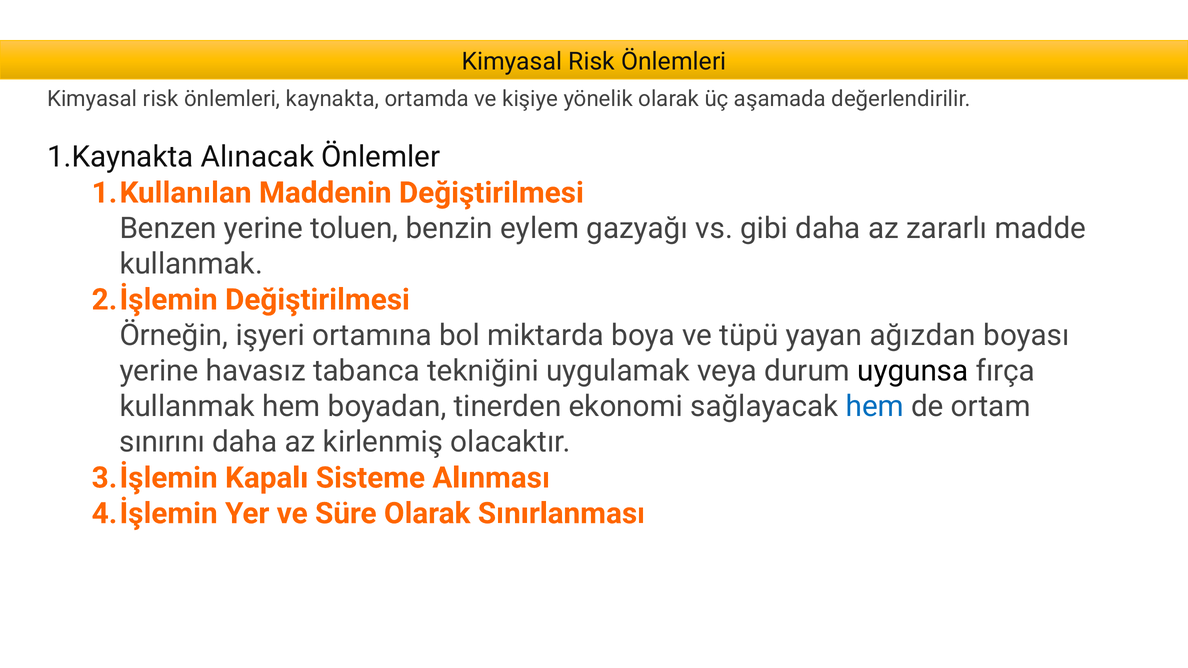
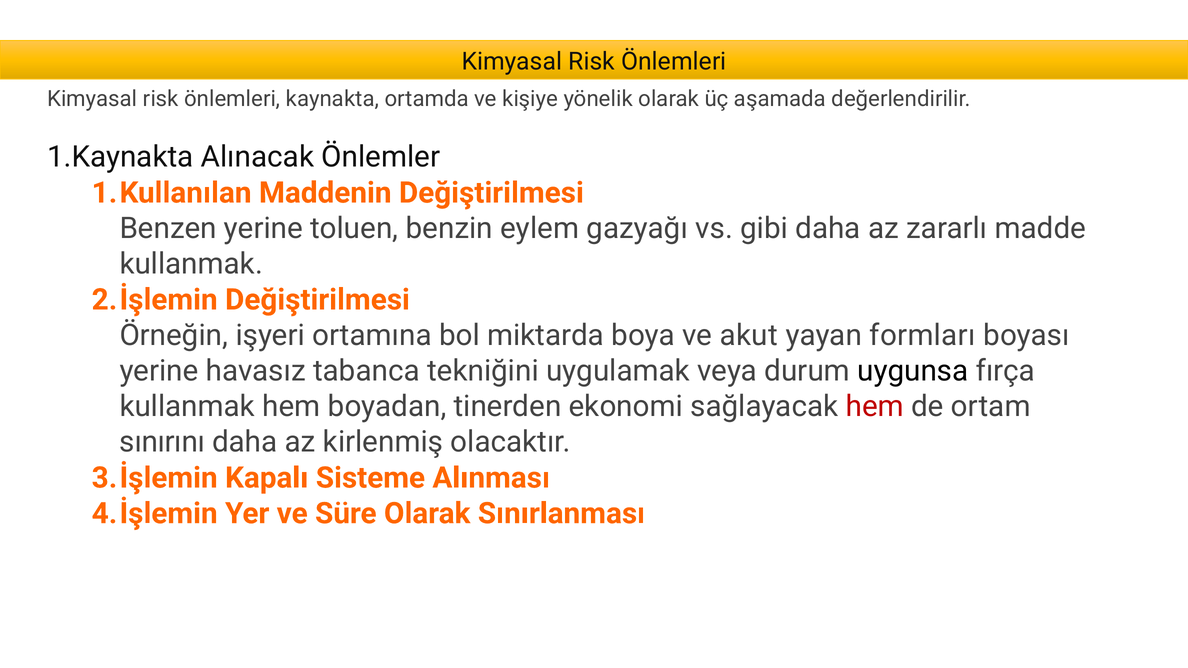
tüpü: tüpü -> akut (749, 335)
ağızdan: ağızdan -> formları (923, 335)
hem colour: blue -> red (875, 407)
